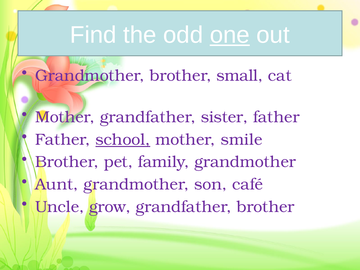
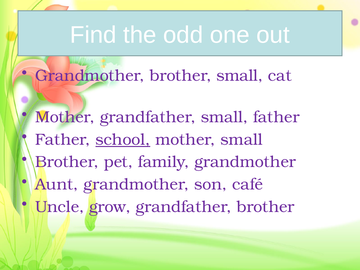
one underline: present -> none (230, 35)
grandfather sister: sister -> small (224, 117)
mother smile: smile -> small (242, 140)
